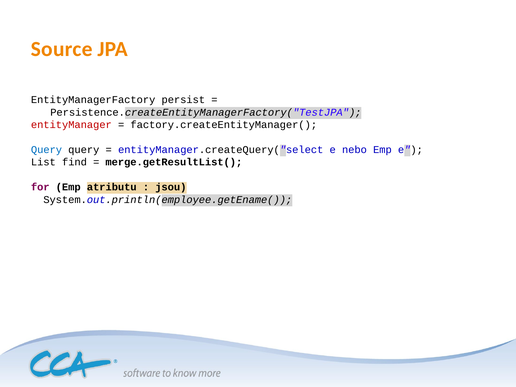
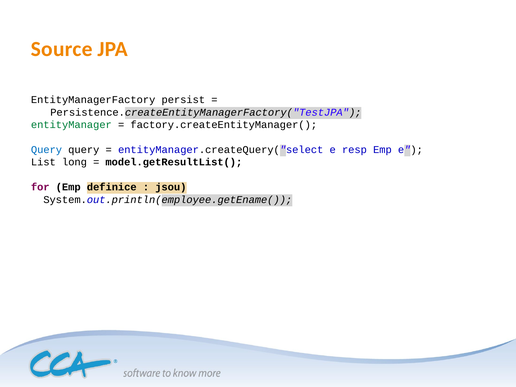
entityManager colour: red -> green (71, 125)
nebo: nebo -> resp (354, 150)
find: find -> long (74, 162)
merge.getResultList(: merge.getResultList( -> model.getResultList( (174, 162)
atributu: atributu -> definice (112, 187)
